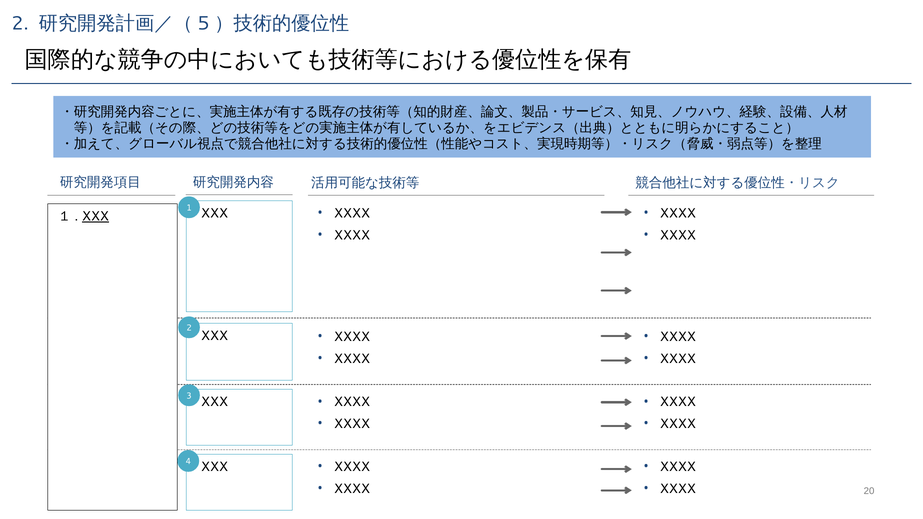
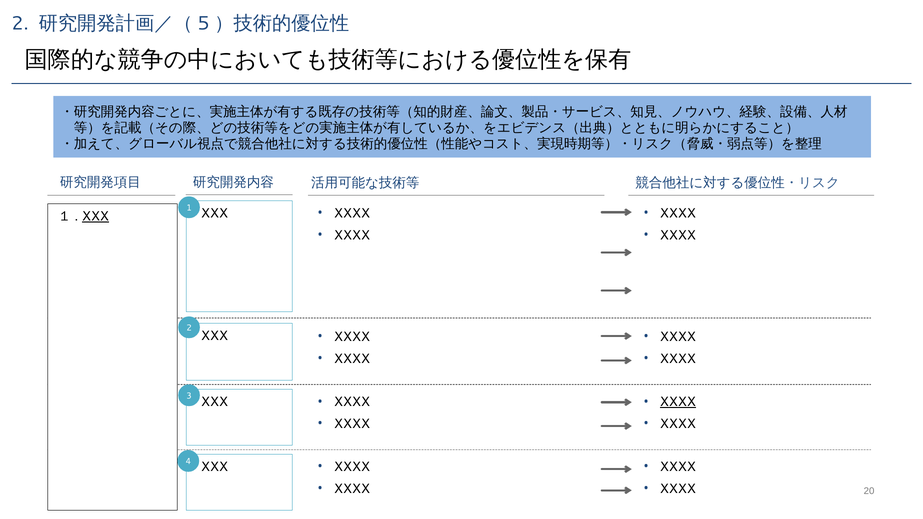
XXXX underline: none -> present (678, 402)
